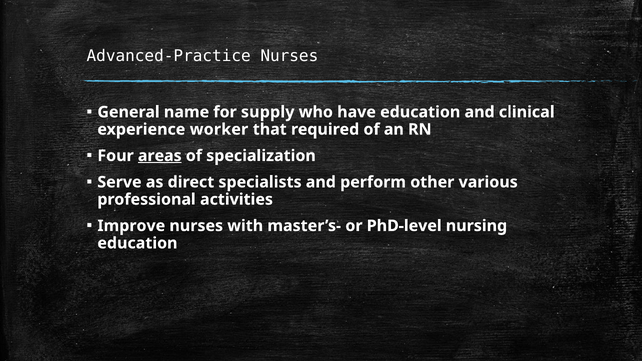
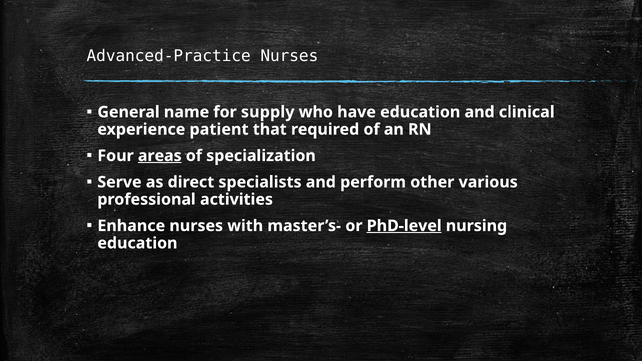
worker: worker -> patient (219, 129)
Improve: Improve -> Enhance (131, 226)
PhD-level underline: none -> present (404, 226)
